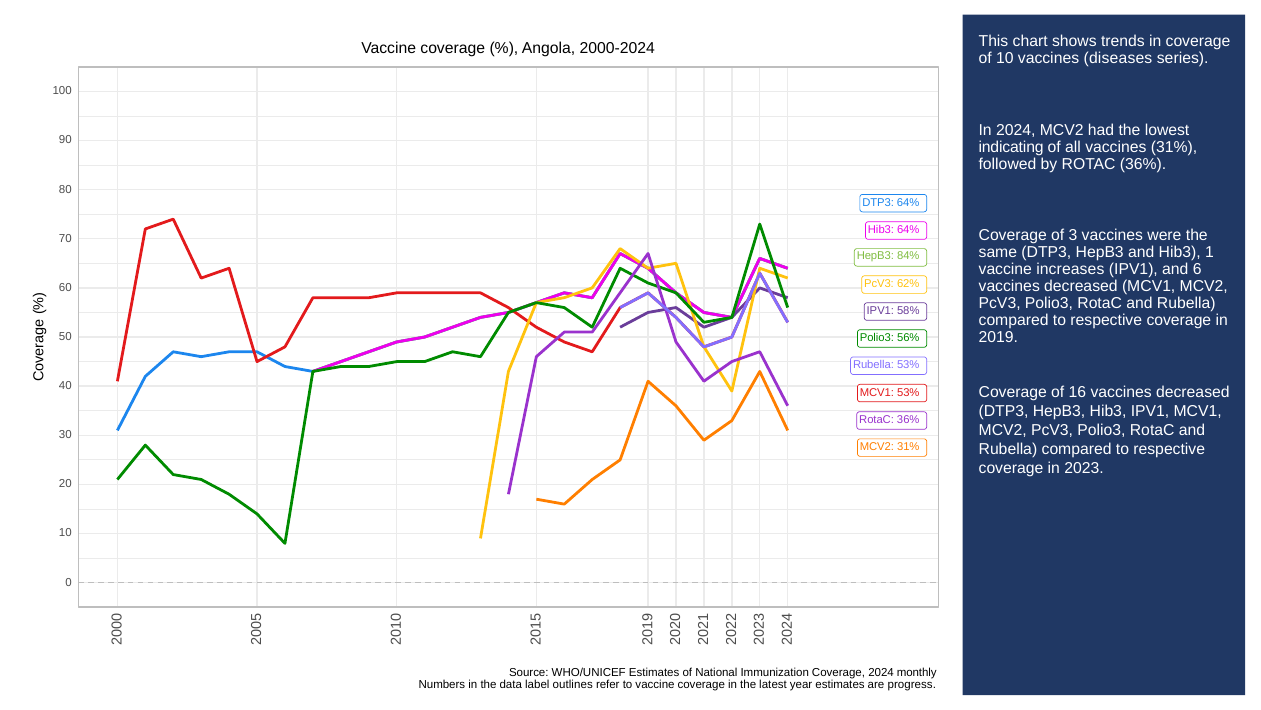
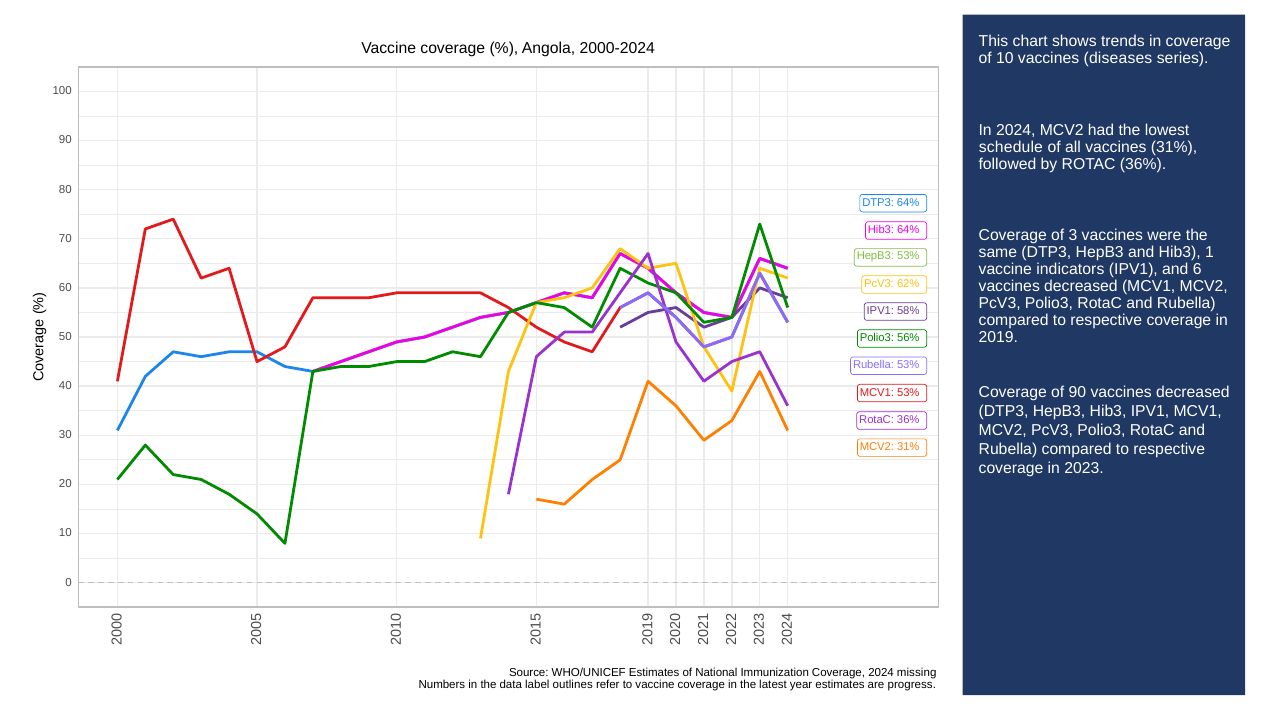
indicating: indicating -> schedule (1011, 147)
HepB3 84%: 84% -> 53% (908, 256)
increases: increases -> indicators (1070, 269)
of 16: 16 -> 90 (1077, 392)
monthly: monthly -> missing (917, 672)
